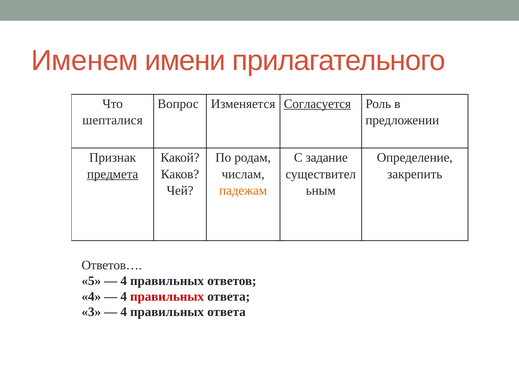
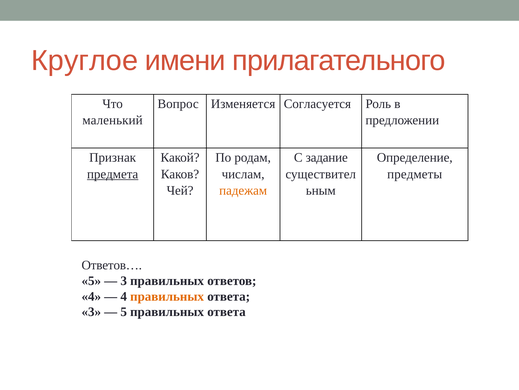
Именем: Именем -> Круглое (85, 60)
Согласуется underline: present -> none (317, 104)
шепталися: шепталися -> маленький (113, 120)
закрепить: закрепить -> предметы (415, 174)
4: 4 -> 3 (124, 280)
правильных colour: red -> orange (167, 296)
4: 4 -> 5 (124, 311)
